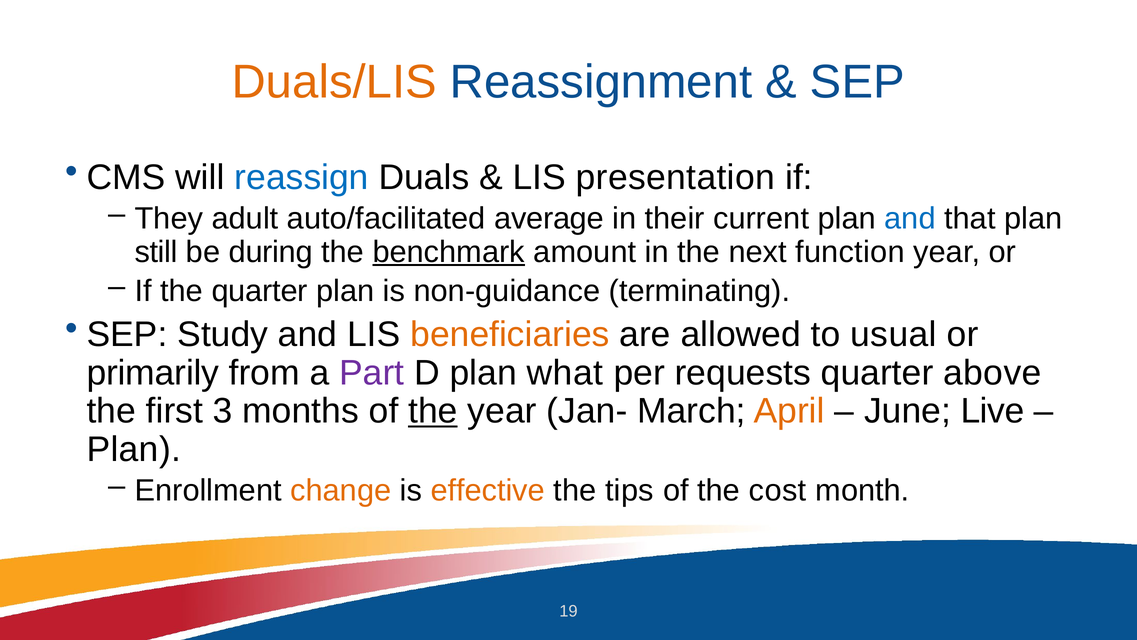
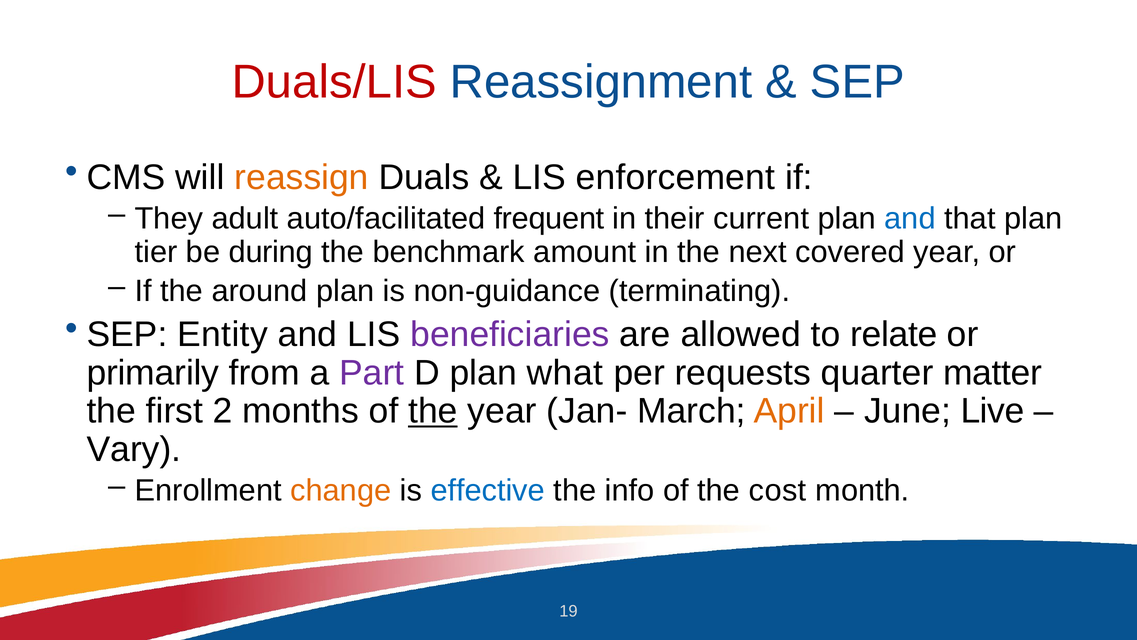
Duals/LIS colour: orange -> red (334, 82)
reassign colour: blue -> orange (302, 177)
presentation: presentation -> enforcement (676, 177)
average: average -> frequent (549, 218)
still: still -> tier (156, 252)
benchmark underline: present -> none (449, 252)
function: function -> covered (850, 252)
the quarter: quarter -> around (260, 291)
Study: Study -> Entity (223, 334)
beneficiaries colour: orange -> purple (510, 334)
usual: usual -> relate (894, 334)
above: above -> matter (993, 373)
3: 3 -> 2 (223, 411)
Plan: Plan -> Vary (134, 449)
effective colour: orange -> blue (488, 490)
tips: tips -> info (630, 490)
